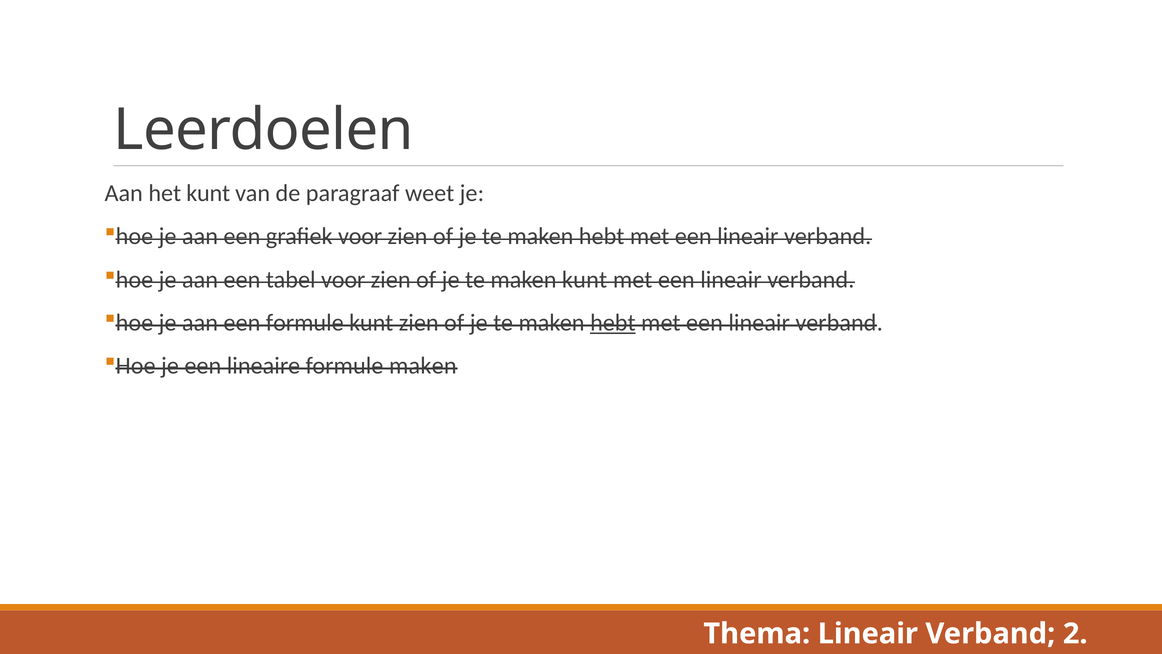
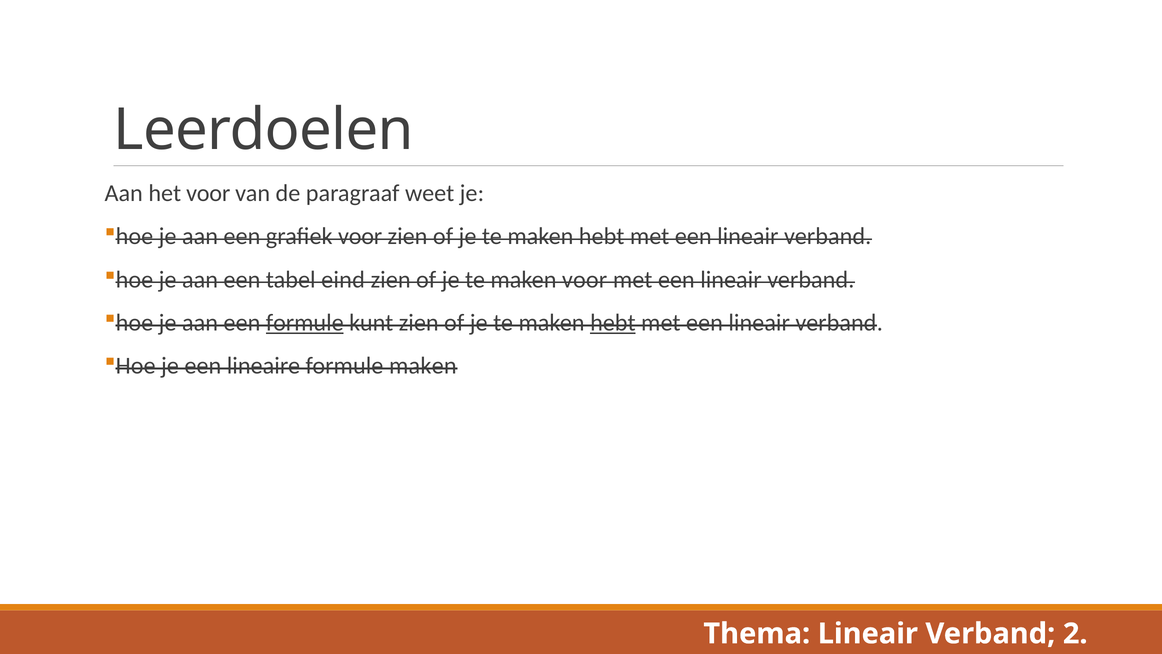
het kunt: kunt -> voor (208, 193)
tabel voor: voor -> eind (343, 279)
maken kunt: kunt -> voor (585, 279)
formule underline: none -> present (305, 322)
